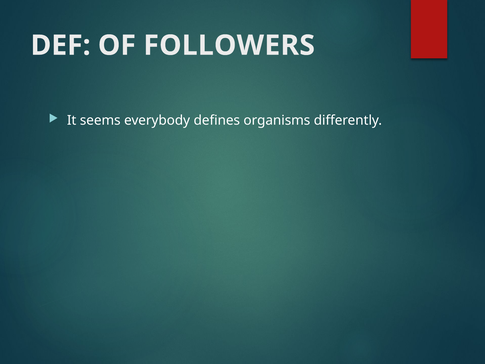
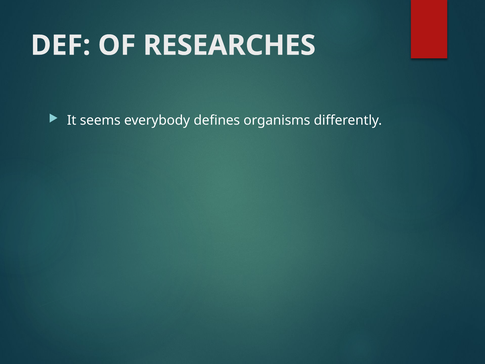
FOLLOWERS: FOLLOWERS -> RESEARCHES (229, 45)
